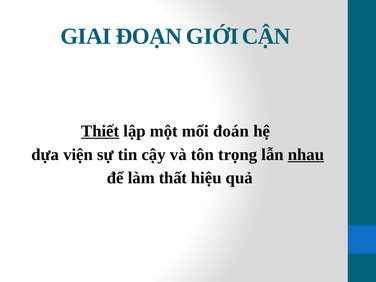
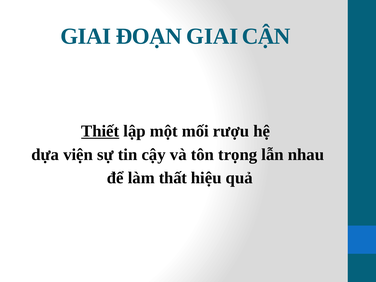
ĐOẠN GIỚI: GIỚI -> GIAI (212, 36)
đoán: đoán -> rượu (231, 131)
nhau underline: present -> none (306, 155)
